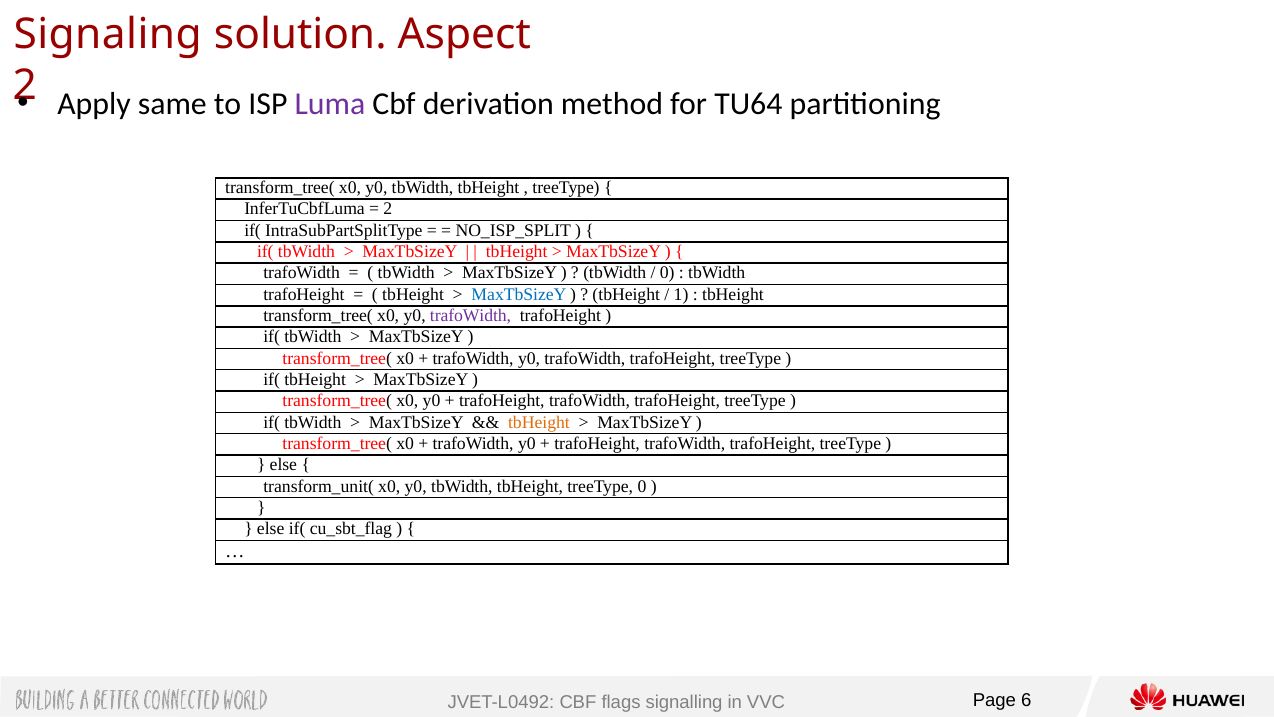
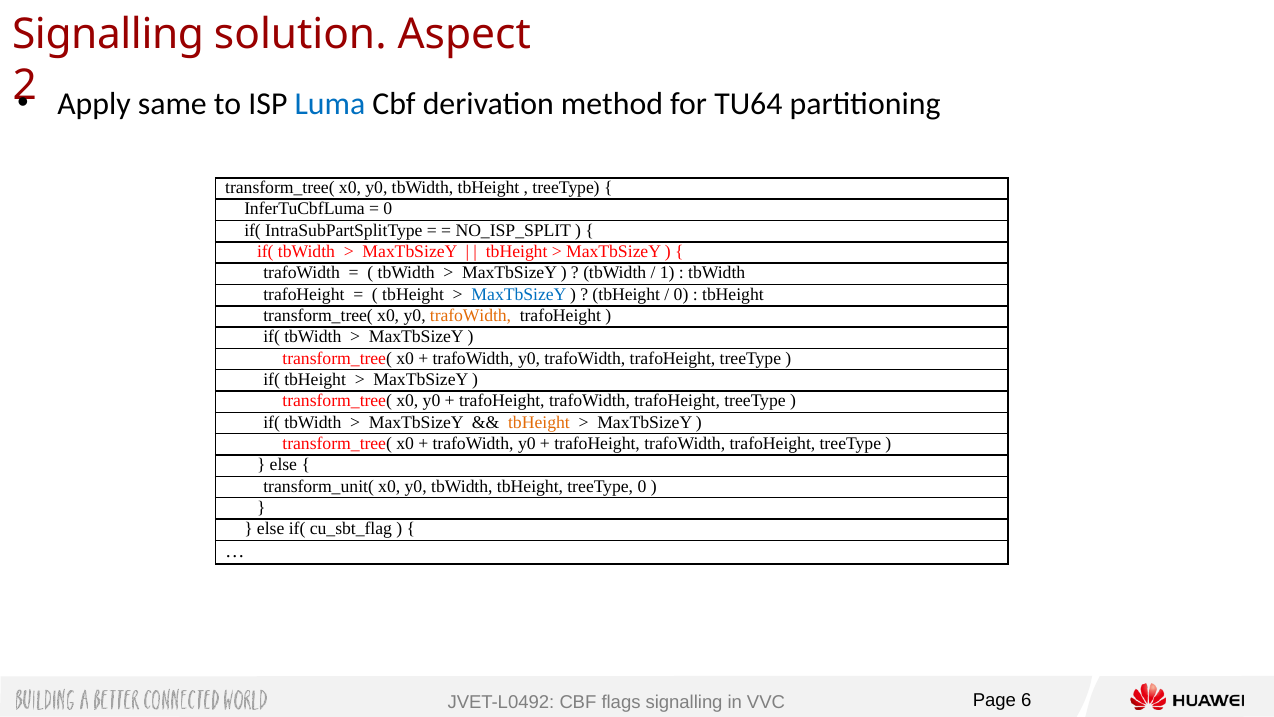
Signaling: Signaling -> Signalling (108, 35)
Luma colour: purple -> blue (330, 104)
2: 2 -> 0 (388, 209)
0: 0 -> 1 (667, 273)
1: 1 -> 0 (681, 294)
trafoWidth colour: purple -> orange (470, 315)
